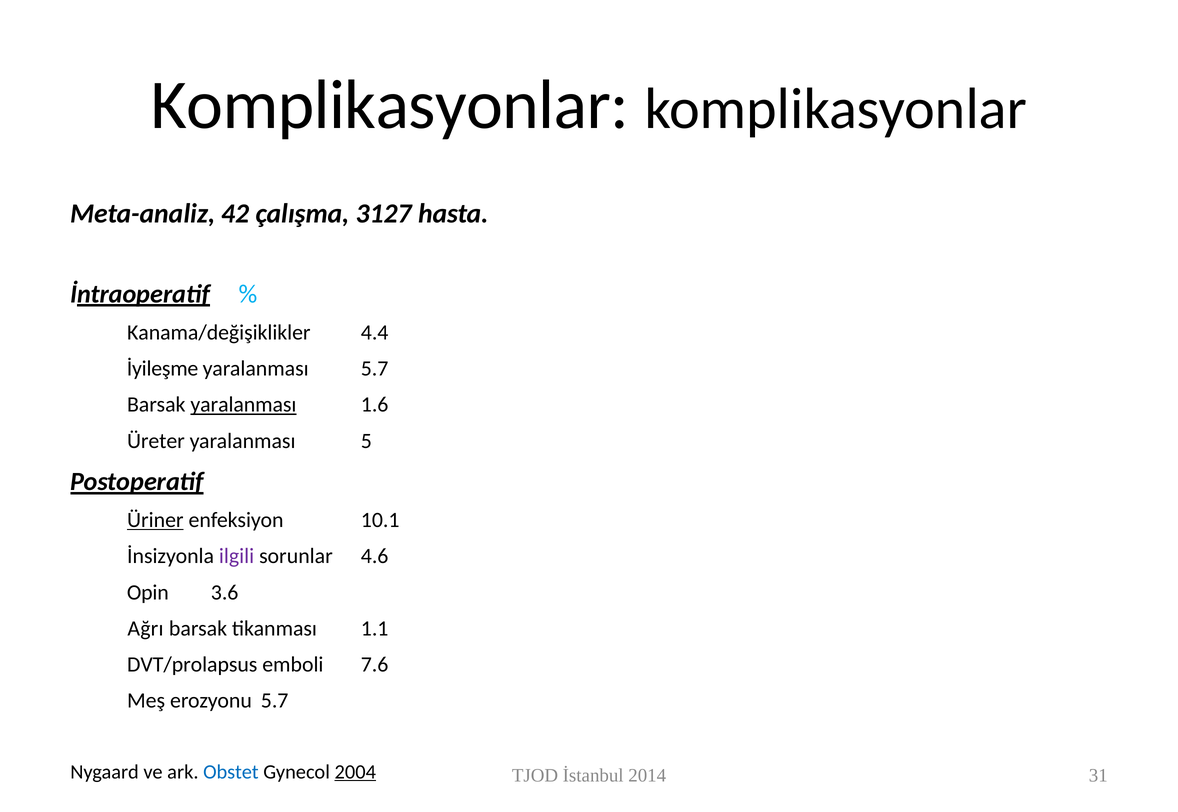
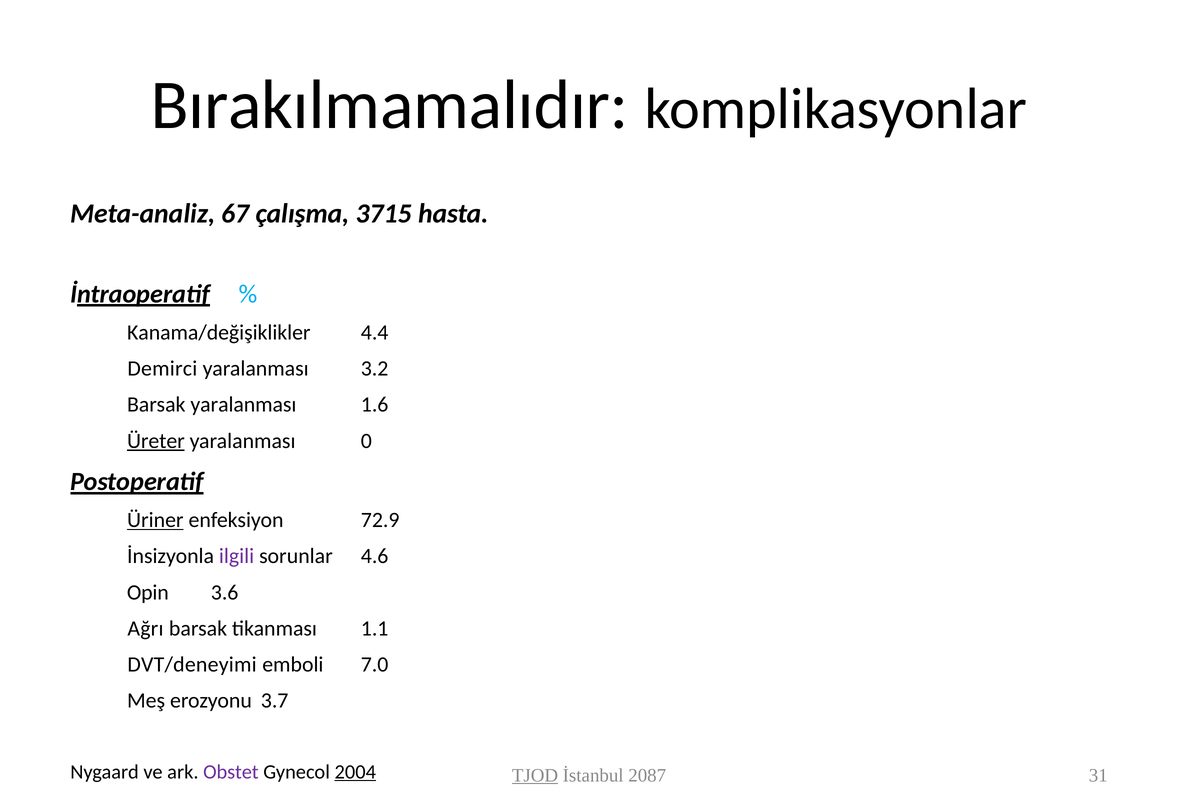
Komplikasyonlar: Komplikasyonlar -> Bırakılmamalıdır (390, 105)
42: 42 -> 67 (235, 214)
3127: 3127 -> 3715 (384, 214)
İyileşme: İyileşme -> Demirci (162, 369)
yaralanması 5.7: 5.7 -> 3.2 (375, 369)
yaralanması underline: present -> none (243, 405)
Üreter underline: none -> present (156, 441)
5: 5 -> 0 (366, 441)
10.1: 10.1 -> 72.9 (380, 520)
DVT/prolapsus: DVT/prolapsus -> DVT/deneyimi (192, 665)
7.6: 7.6 -> 7.0 (375, 665)
erozyonu 5.7: 5.7 -> 3.7 (275, 701)
Obstet colour: blue -> purple (231, 772)
TJOD underline: none -> present (535, 776)
2014: 2014 -> 2087 (647, 776)
